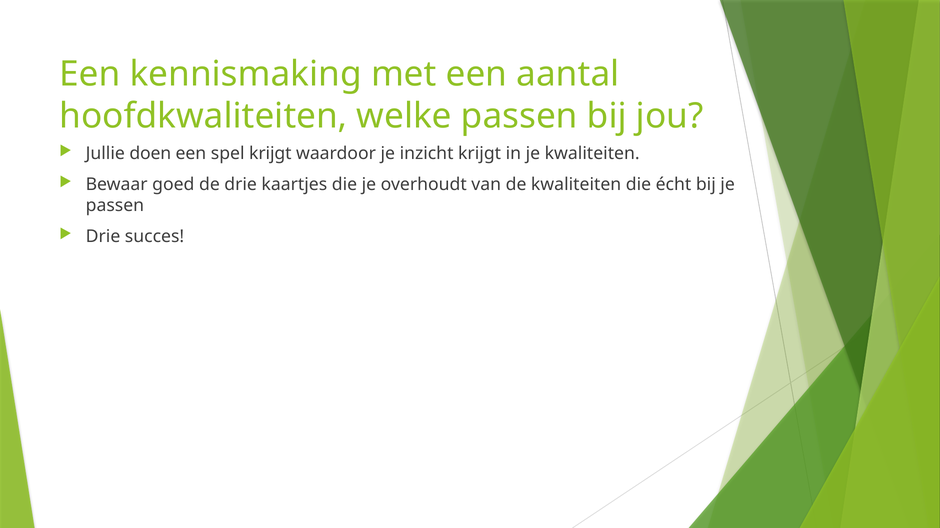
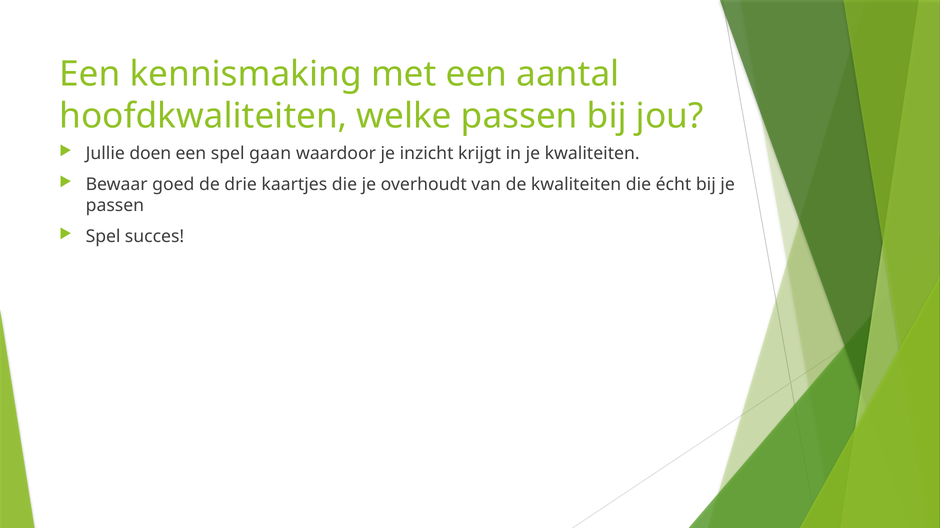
spel krijgt: krijgt -> gaan (270, 154)
Drie: Drie -> Spel (103, 237)
